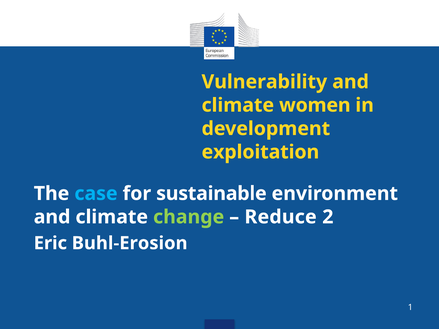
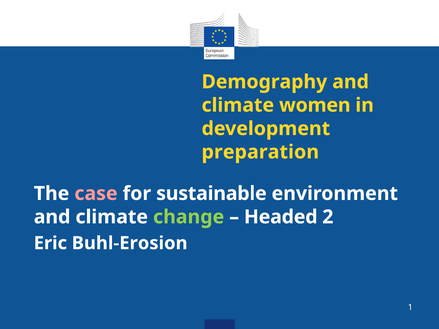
Vulnerability: Vulnerability -> Demography (264, 82)
exploitation: exploitation -> preparation (260, 152)
case colour: light blue -> pink (96, 194)
Reduce: Reduce -> Headed (281, 217)
